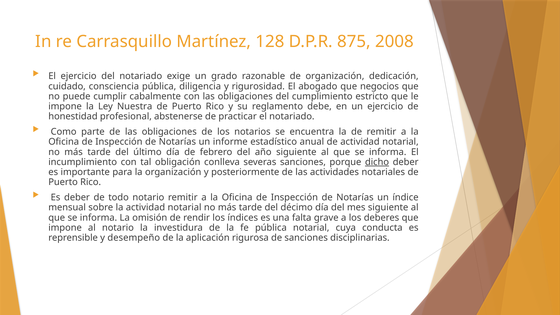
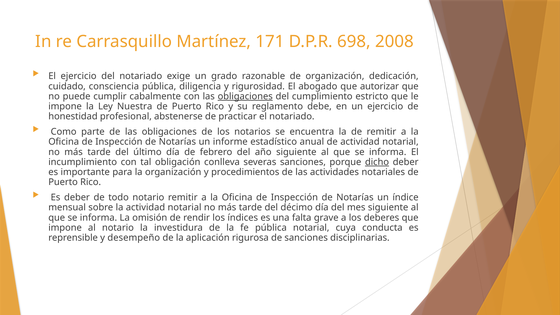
128: 128 -> 171 (270, 41)
875: 875 -> 698 (354, 41)
negocios: negocios -> autorizar (380, 86)
obligaciones underline: none -> present (245, 96)
posteriormente: posteriormente -> procedimientos (245, 172)
